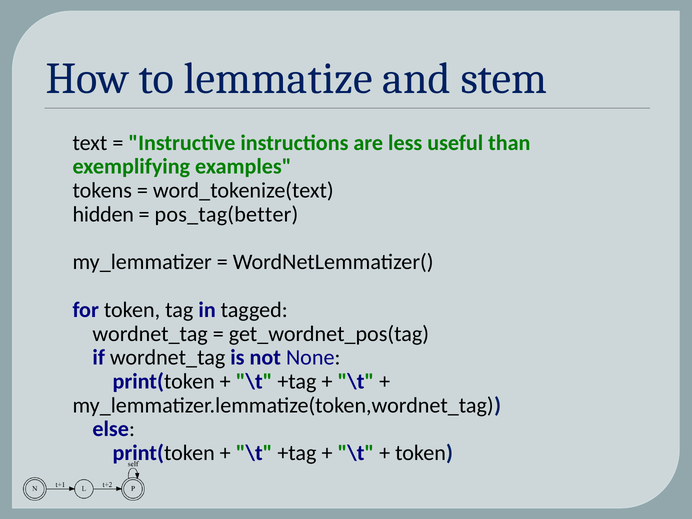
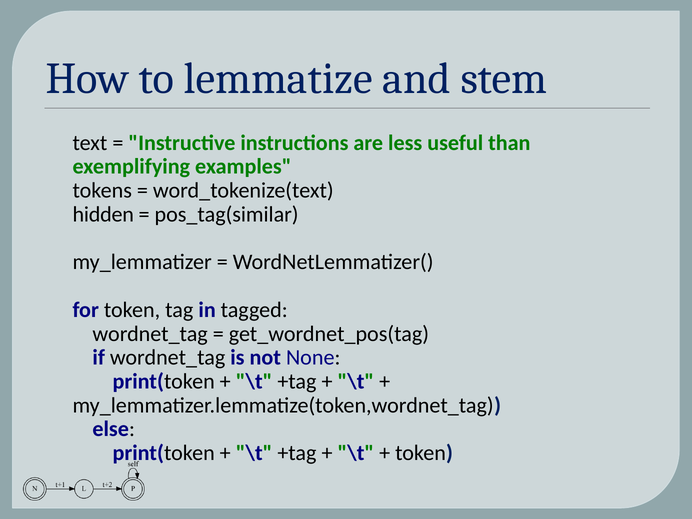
pos_tag(better: pos_tag(better -> pos_tag(similar (227, 214)
